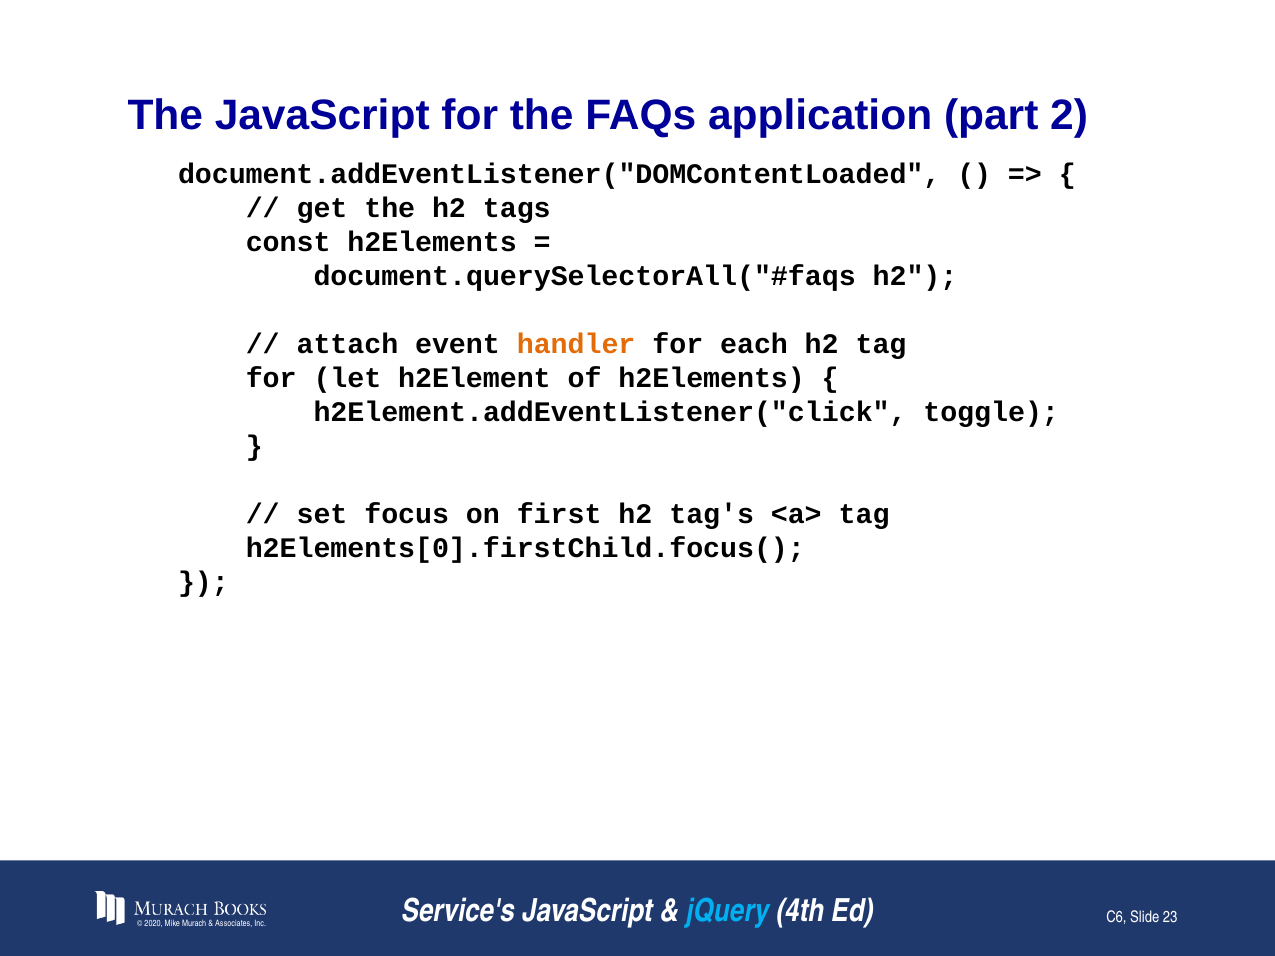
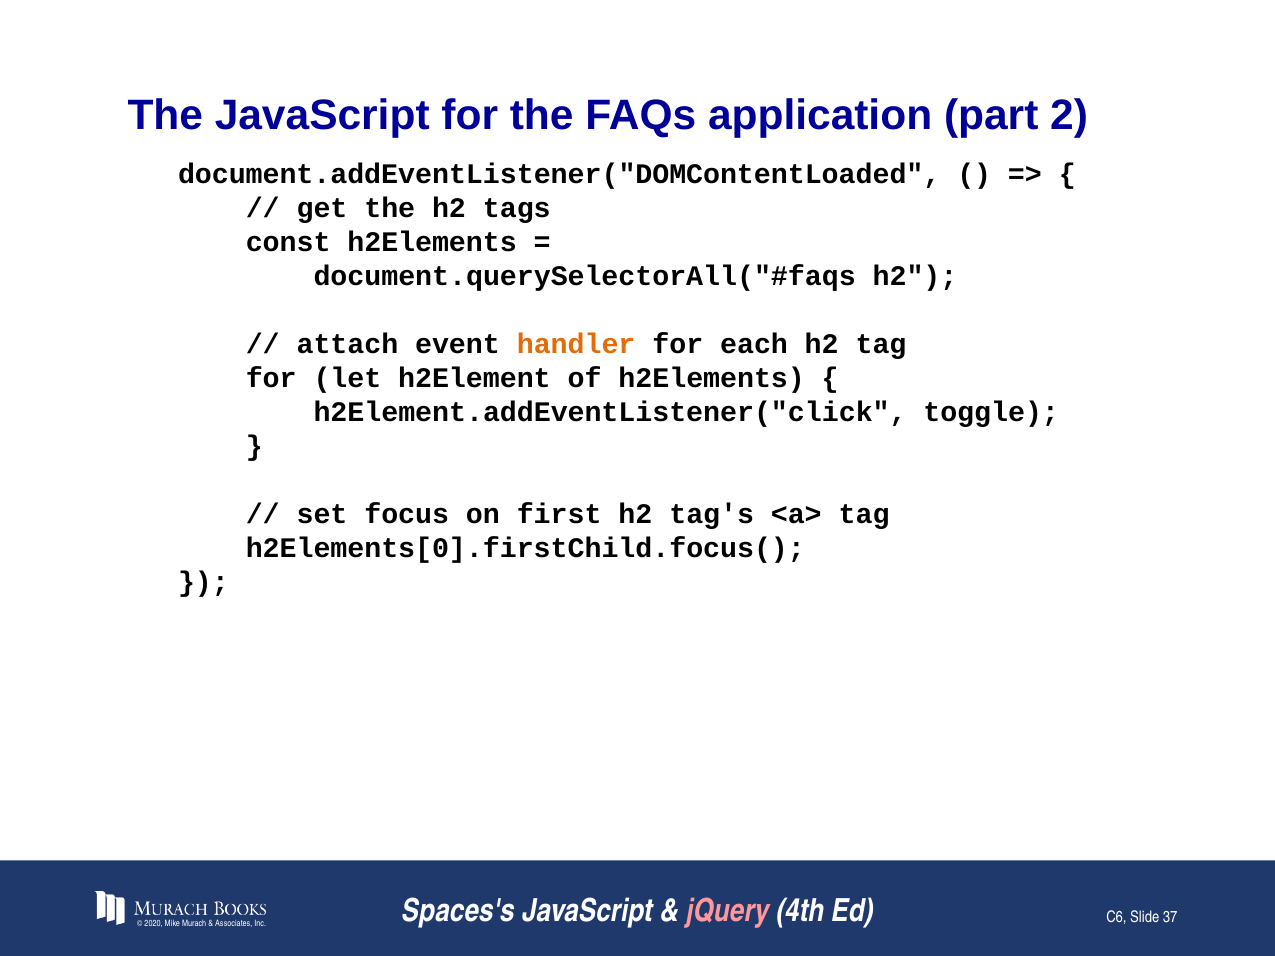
Service's: Service's -> Spaces's (458, 912)
jQuery colour: light blue -> pink (728, 912)
23: 23 -> 37 (1170, 917)
